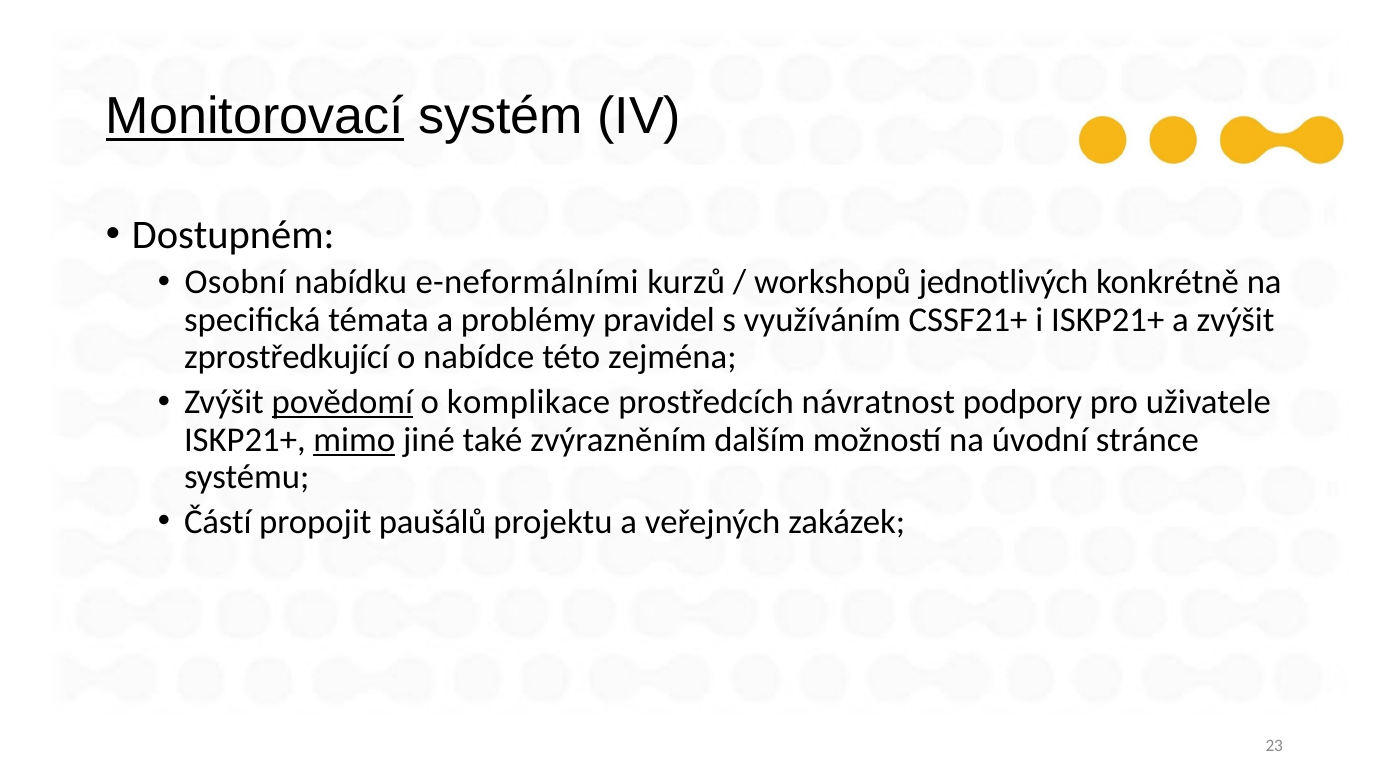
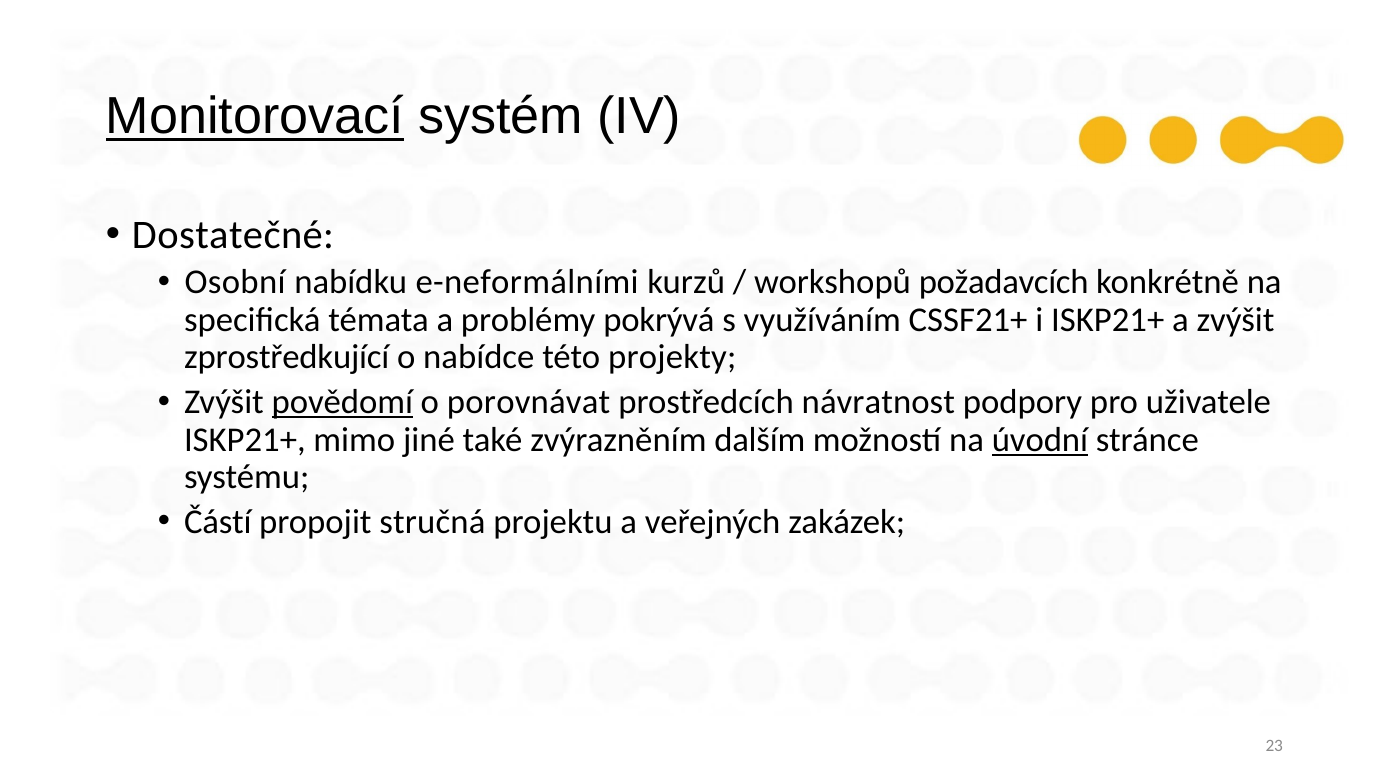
Dostupném: Dostupném -> Dostatečné (233, 235)
jednotlivých: jednotlivých -> požadavcích (1004, 283)
pravidel: pravidel -> pokrývá (659, 320)
zejména: zejména -> projekty (672, 358)
komplikace: komplikace -> porovnávat (529, 402)
mimo underline: present -> none (354, 440)
úvodní underline: none -> present (1040, 440)
paušálů: paušálů -> stručná (432, 522)
